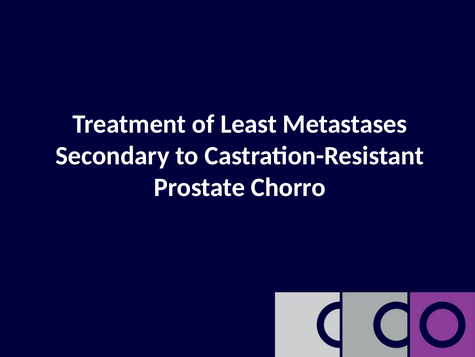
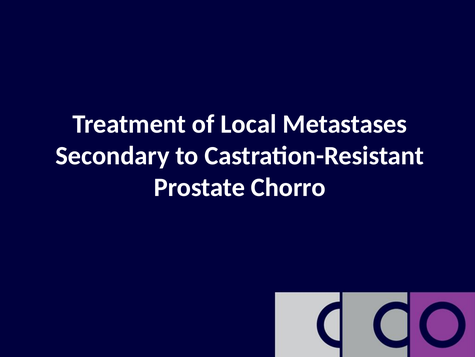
Least: Least -> Local (248, 124)
